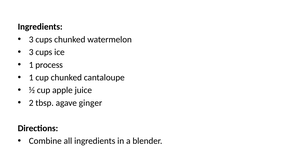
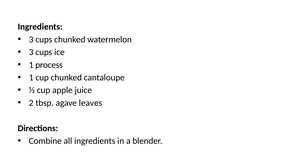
ginger: ginger -> leaves (91, 103)
